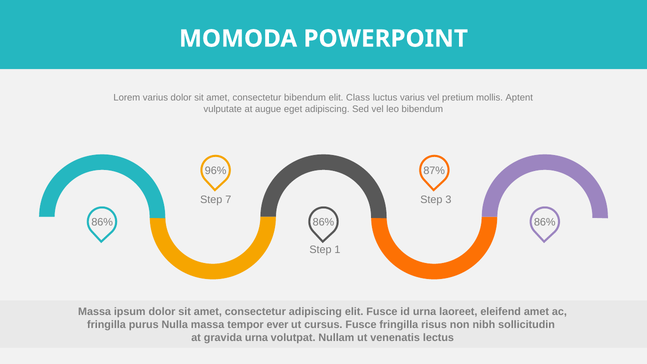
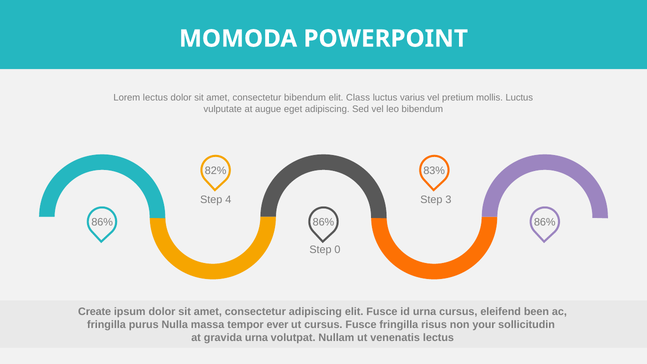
Lorem varius: varius -> lectus (155, 98)
mollis Aptent: Aptent -> Luctus (519, 98)
96%: 96% -> 82% (216, 171)
87%: 87% -> 83% (434, 171)
7: 7 -> 4 (228, 200)
1: 1 -> 0 (337, 250)
Massa: Massa -> Create (95, 312)
urna laoreet: laoreet -> cursus (458, 312)
eleifend amet: amet -> been (536, 312)
nibh: nibh -> your (484, 325)
